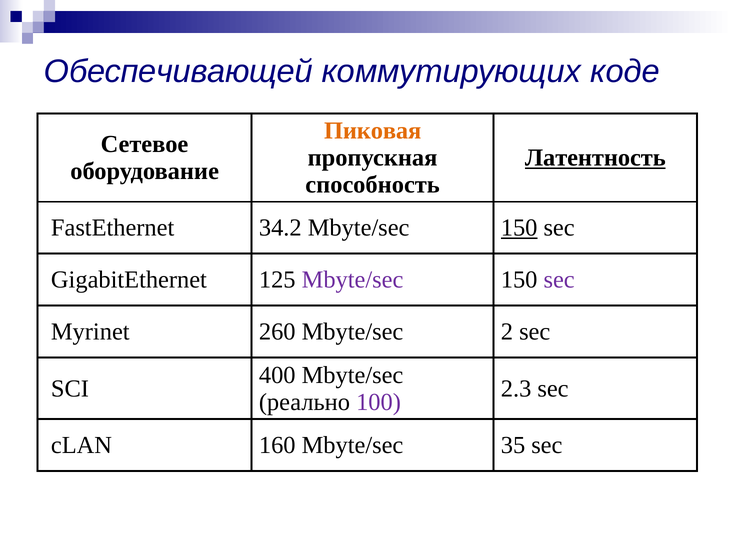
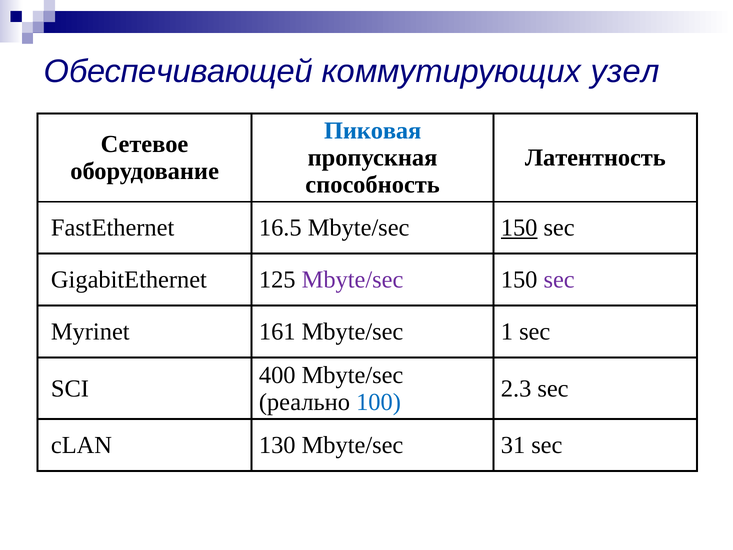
коде: коде -> узел (625, 71)
Пиковая colour: orange -> blue (373, 131)
Латентность underline: present -> none (595, 158)
34.2: 34.2 -> 16.5 (280, 228)
260: 260 -> 161 (277, 332)
2: 2 -> 1 (507, 332)
100 colour: purple -> blue (379, 402)
160: 160 -> 130 (277, 445)
35: 35 -> 31 (513, 445)
